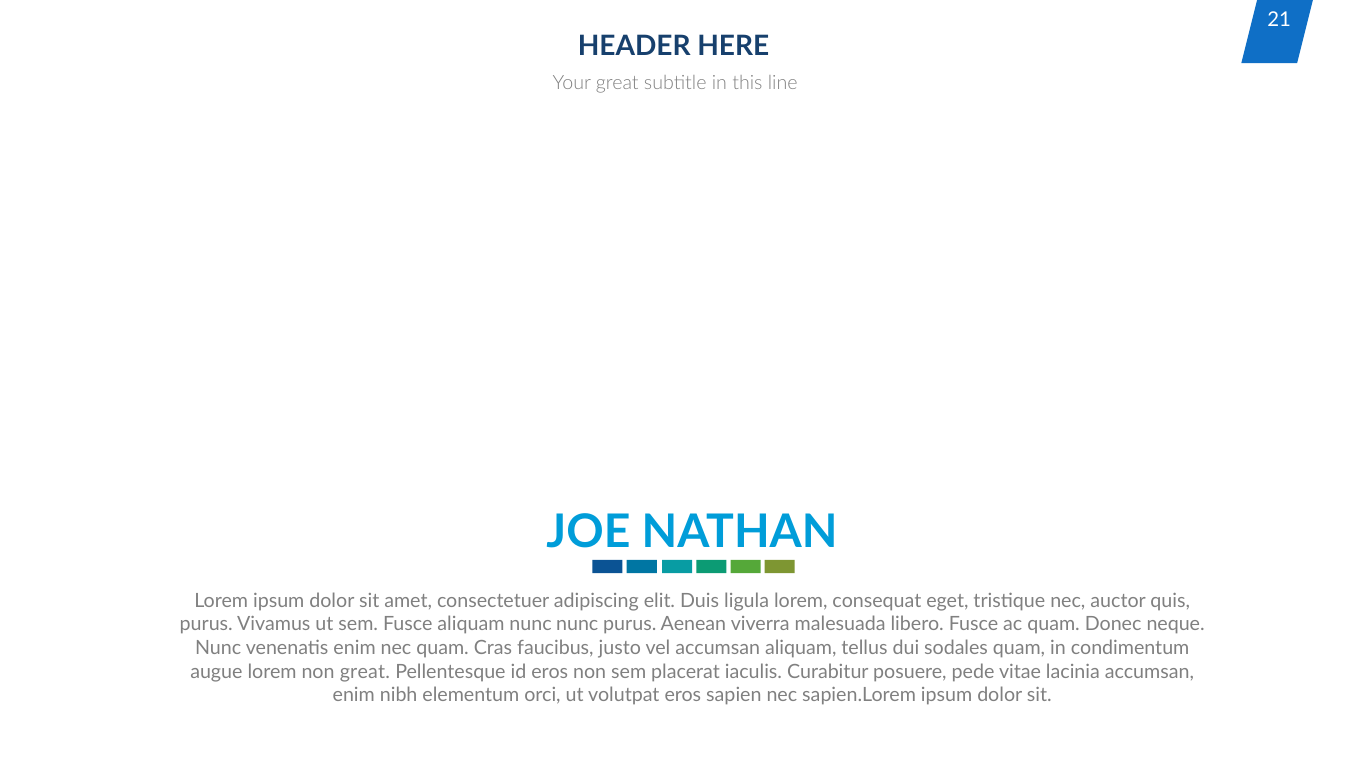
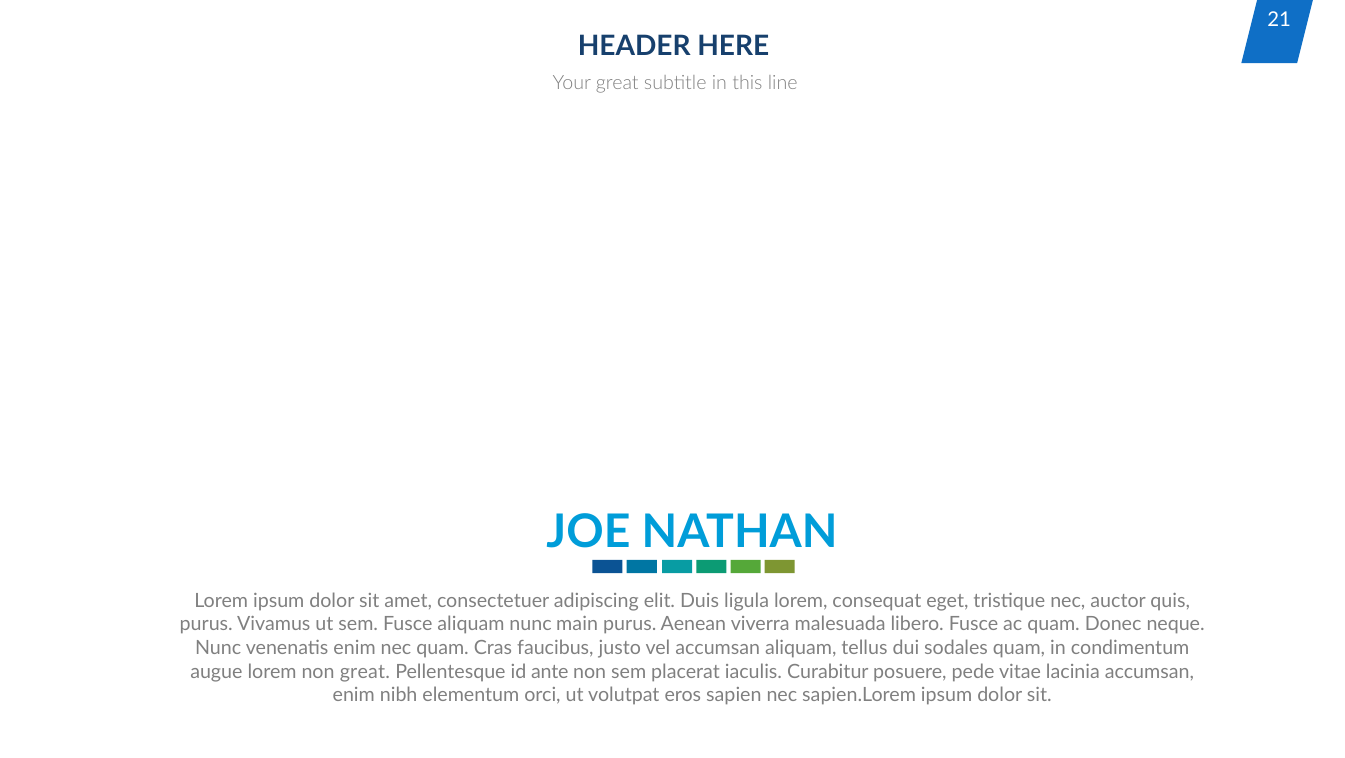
nunc nunc: nunc -> main (577, 625)
id eros: eros -> ante (550, 672)
